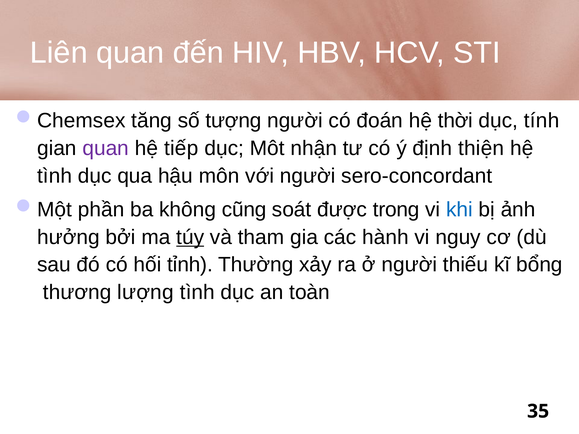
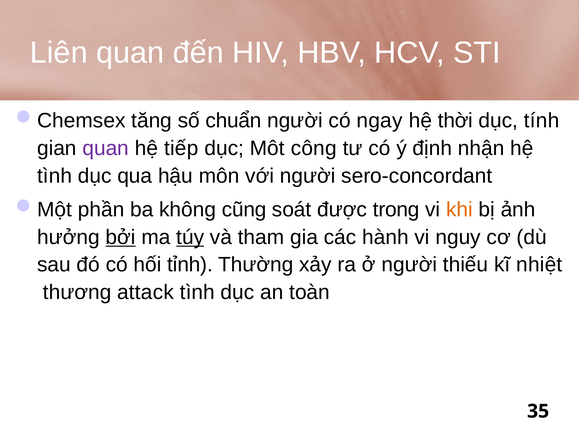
tượng: tượng -> chuẩn (234, 121)
đoán: đoán -> ngay (380, 121)
nhận: nhận -> công (314, 148)
thiện: thiện -> nhận (481, 148)
khi colour: blue -> orange (459, 210)
bởi underline: none -> present (121, 237)
bổng: bổng -> nhiệt (539, 265)
lượng: lượng -> attack (146, 292)
